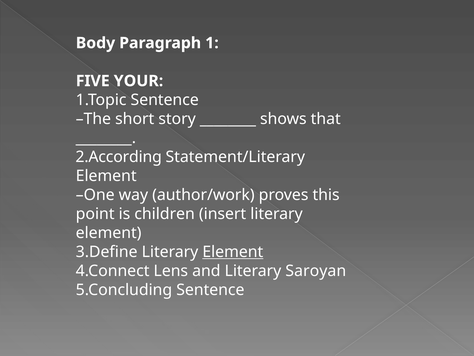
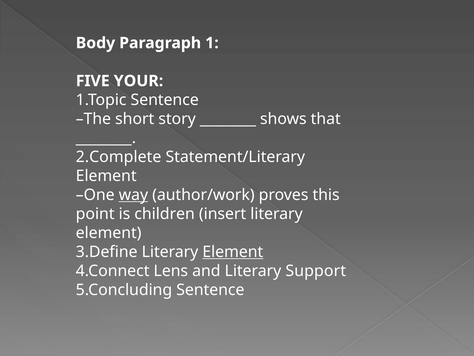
2.According: 2.According -> 2.Complete (119, 157)
way underline: none -> present (133, 195)
Saroyan: Saroyan -> Support (316, 270)
